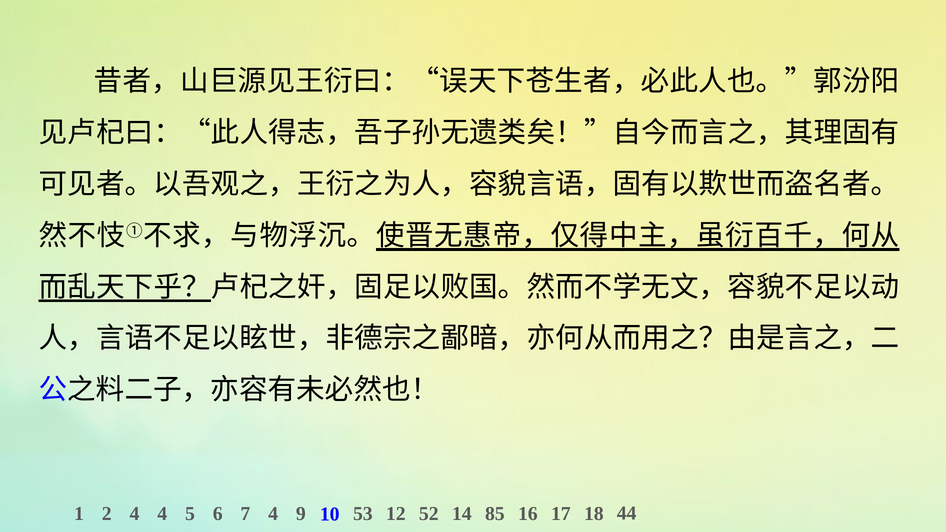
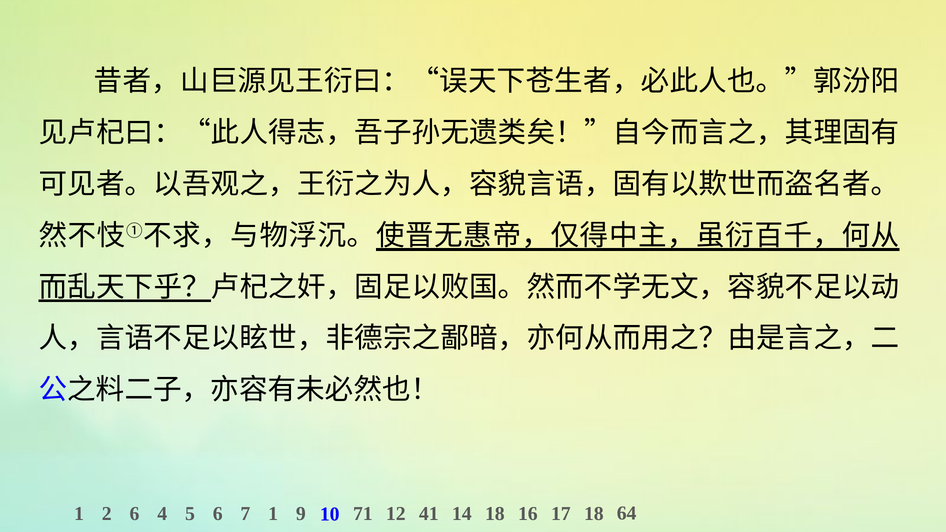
2 4: 4 -> 6 (135, 514)
7 4: 4 -> 1 (273, 514)
53: 53 -> 71 (363, 514)
52: 52 -> 41 (429, 514)
14 85: 85 -> 18 (495, 514)
44: 44 -> 64 (627, 513)
